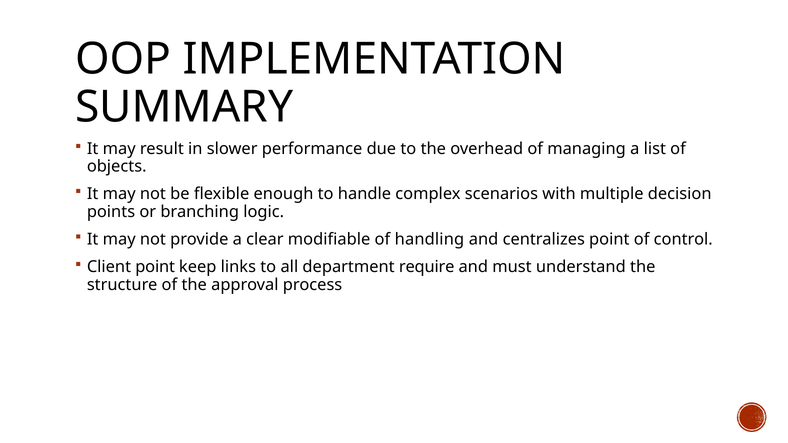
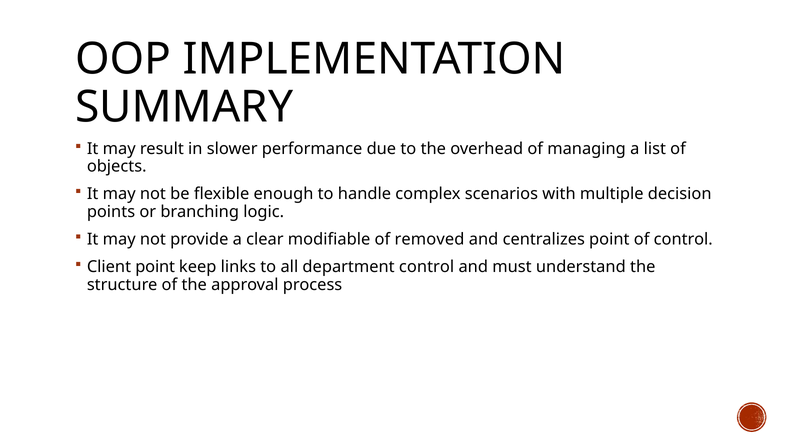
handling: handling -> removed (429, 239)
department require: require -> control (427, 267)
